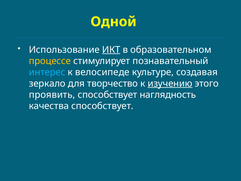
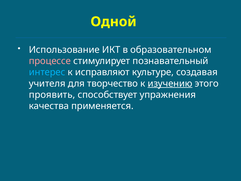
ИКТ underline: present -> none (111, 50)
процессе colour: yellow -> pink (50, 61)
велосипеде: велосипеде -> исправляют (102, 72)
зеркало: зеркало -> учителя (47, 83)
наглядность: наглядность -> упражнения (168, 95)
качества способствует: способствует -> применяется (102, 106)
